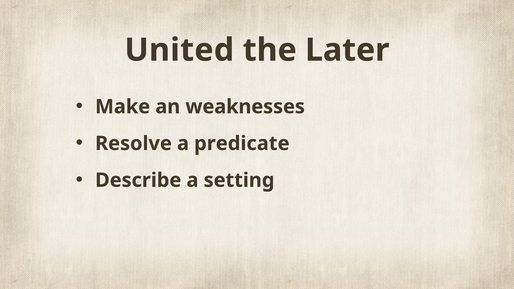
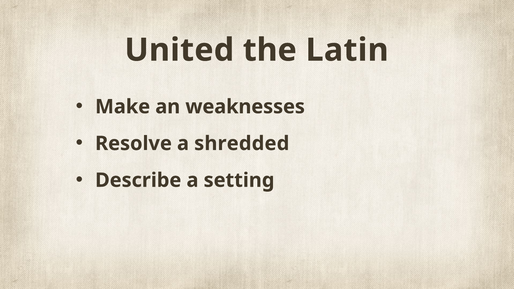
Later: Later -> Latin (347, 50)
predicate: predicate -> shredded (242, 144)
